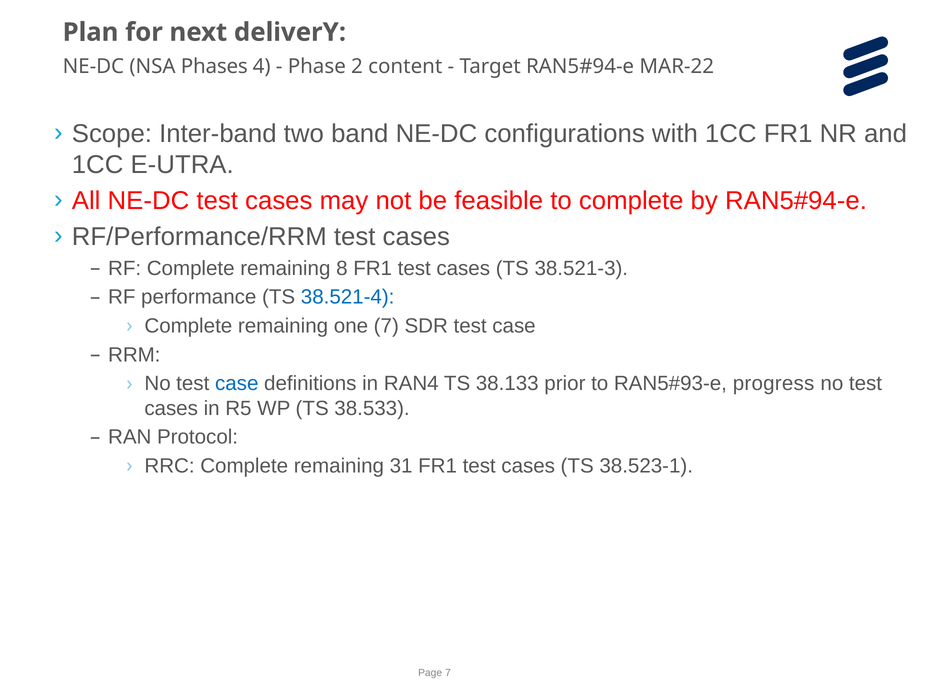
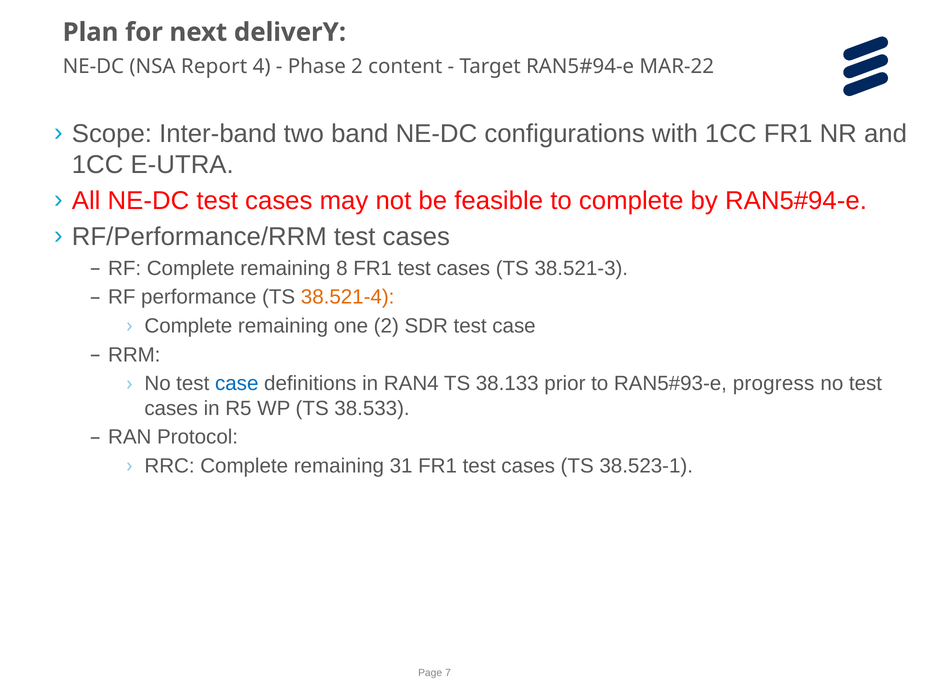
Phases: Phases -> Report (214, 67)
38.521-4 colour: blue -> orange (348, 297)
one 7: 7 -> 2 (386, 326)
